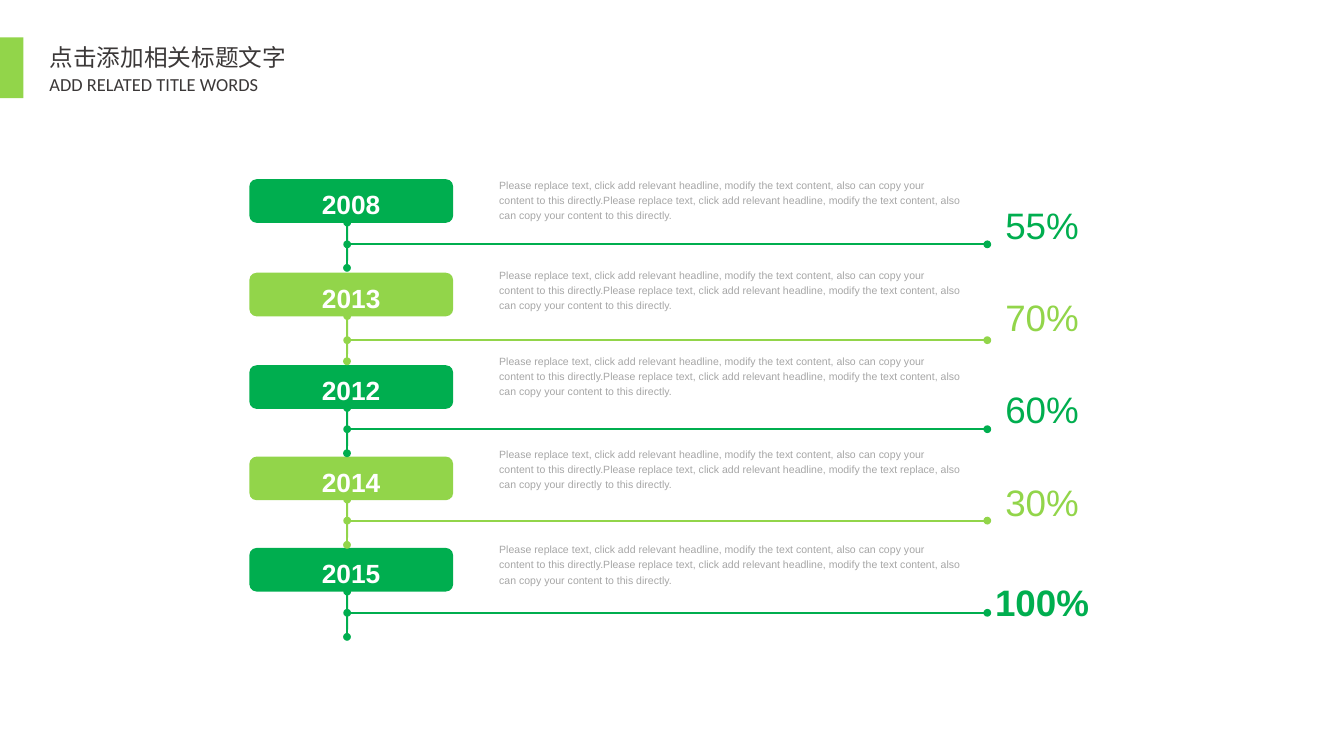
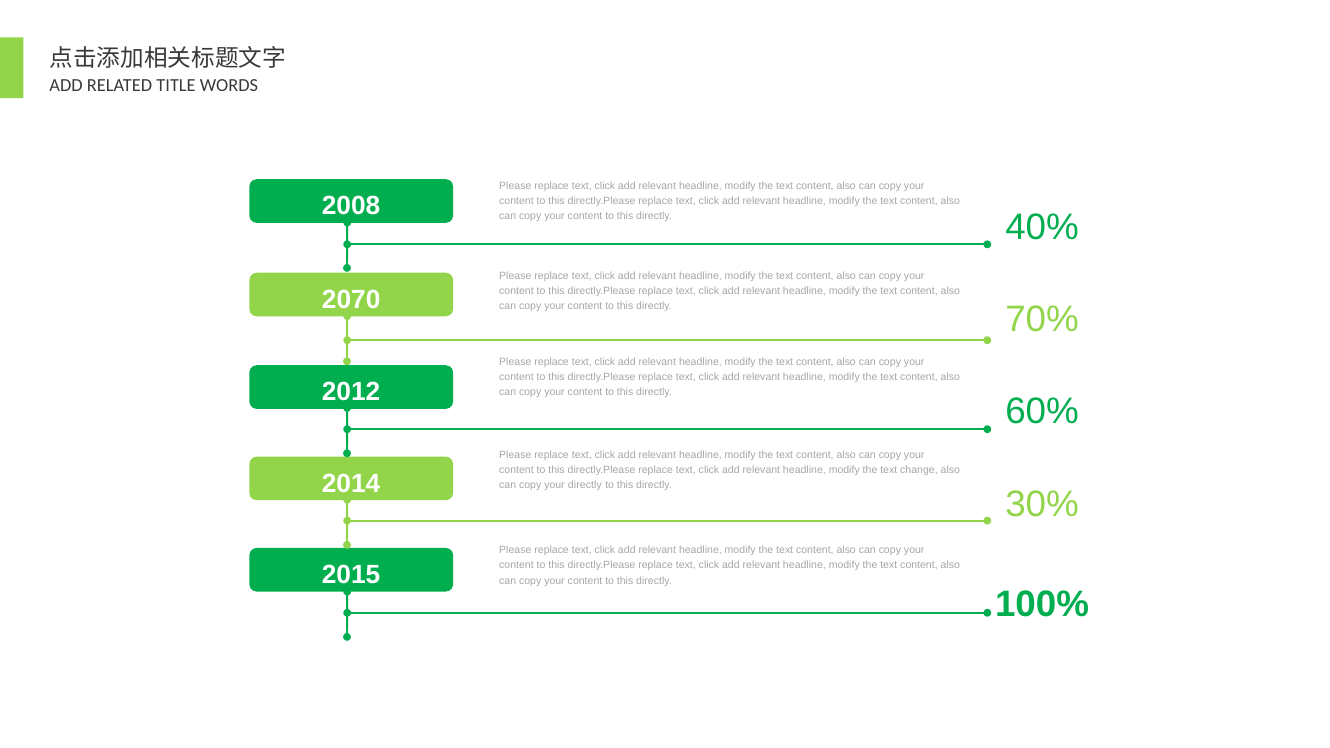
55%: 55% -> 40% (1042, 228)
2013: 2013 -> 2070 (351, 300)
text replace: replace -> change (919, 470)
